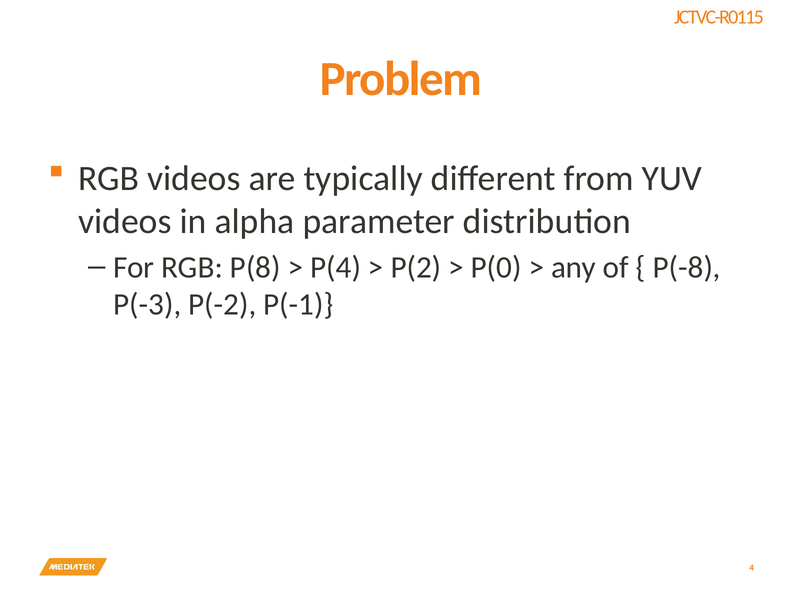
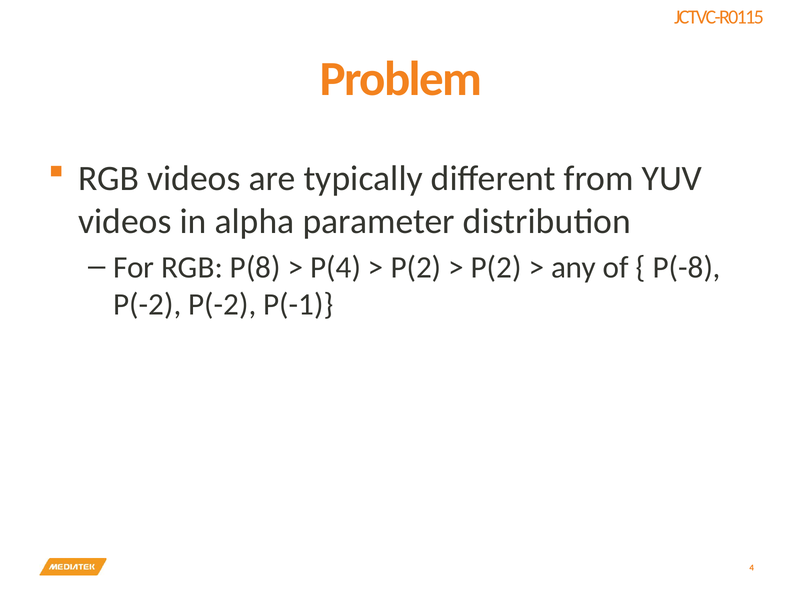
P(0: P(0 -> P(2 (496, 267)
P(-3: P(-3 -> P(-2 (147, 304)
